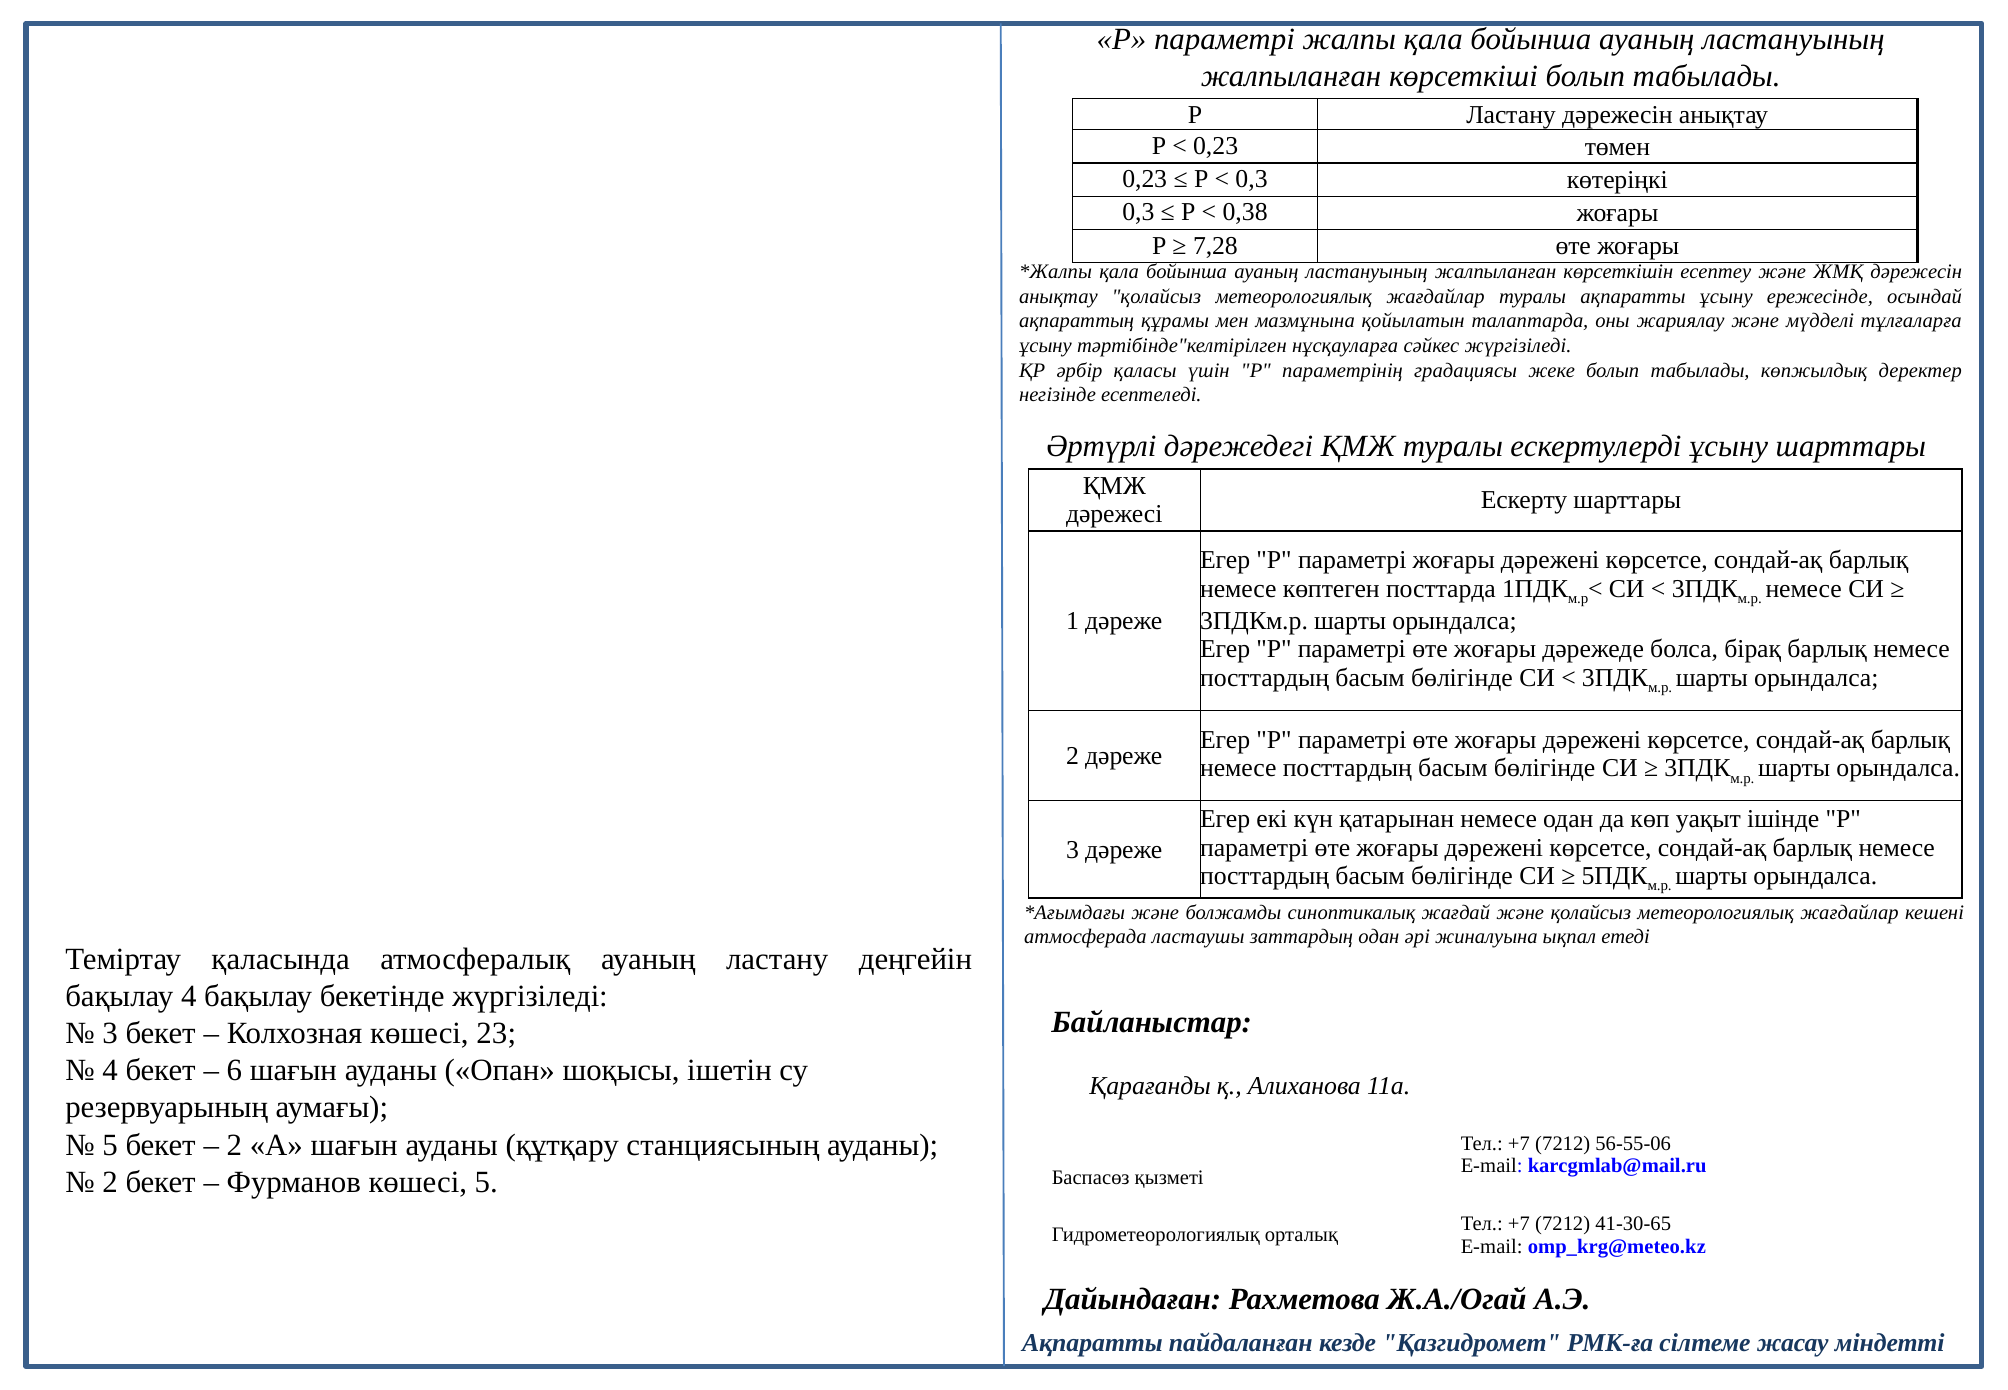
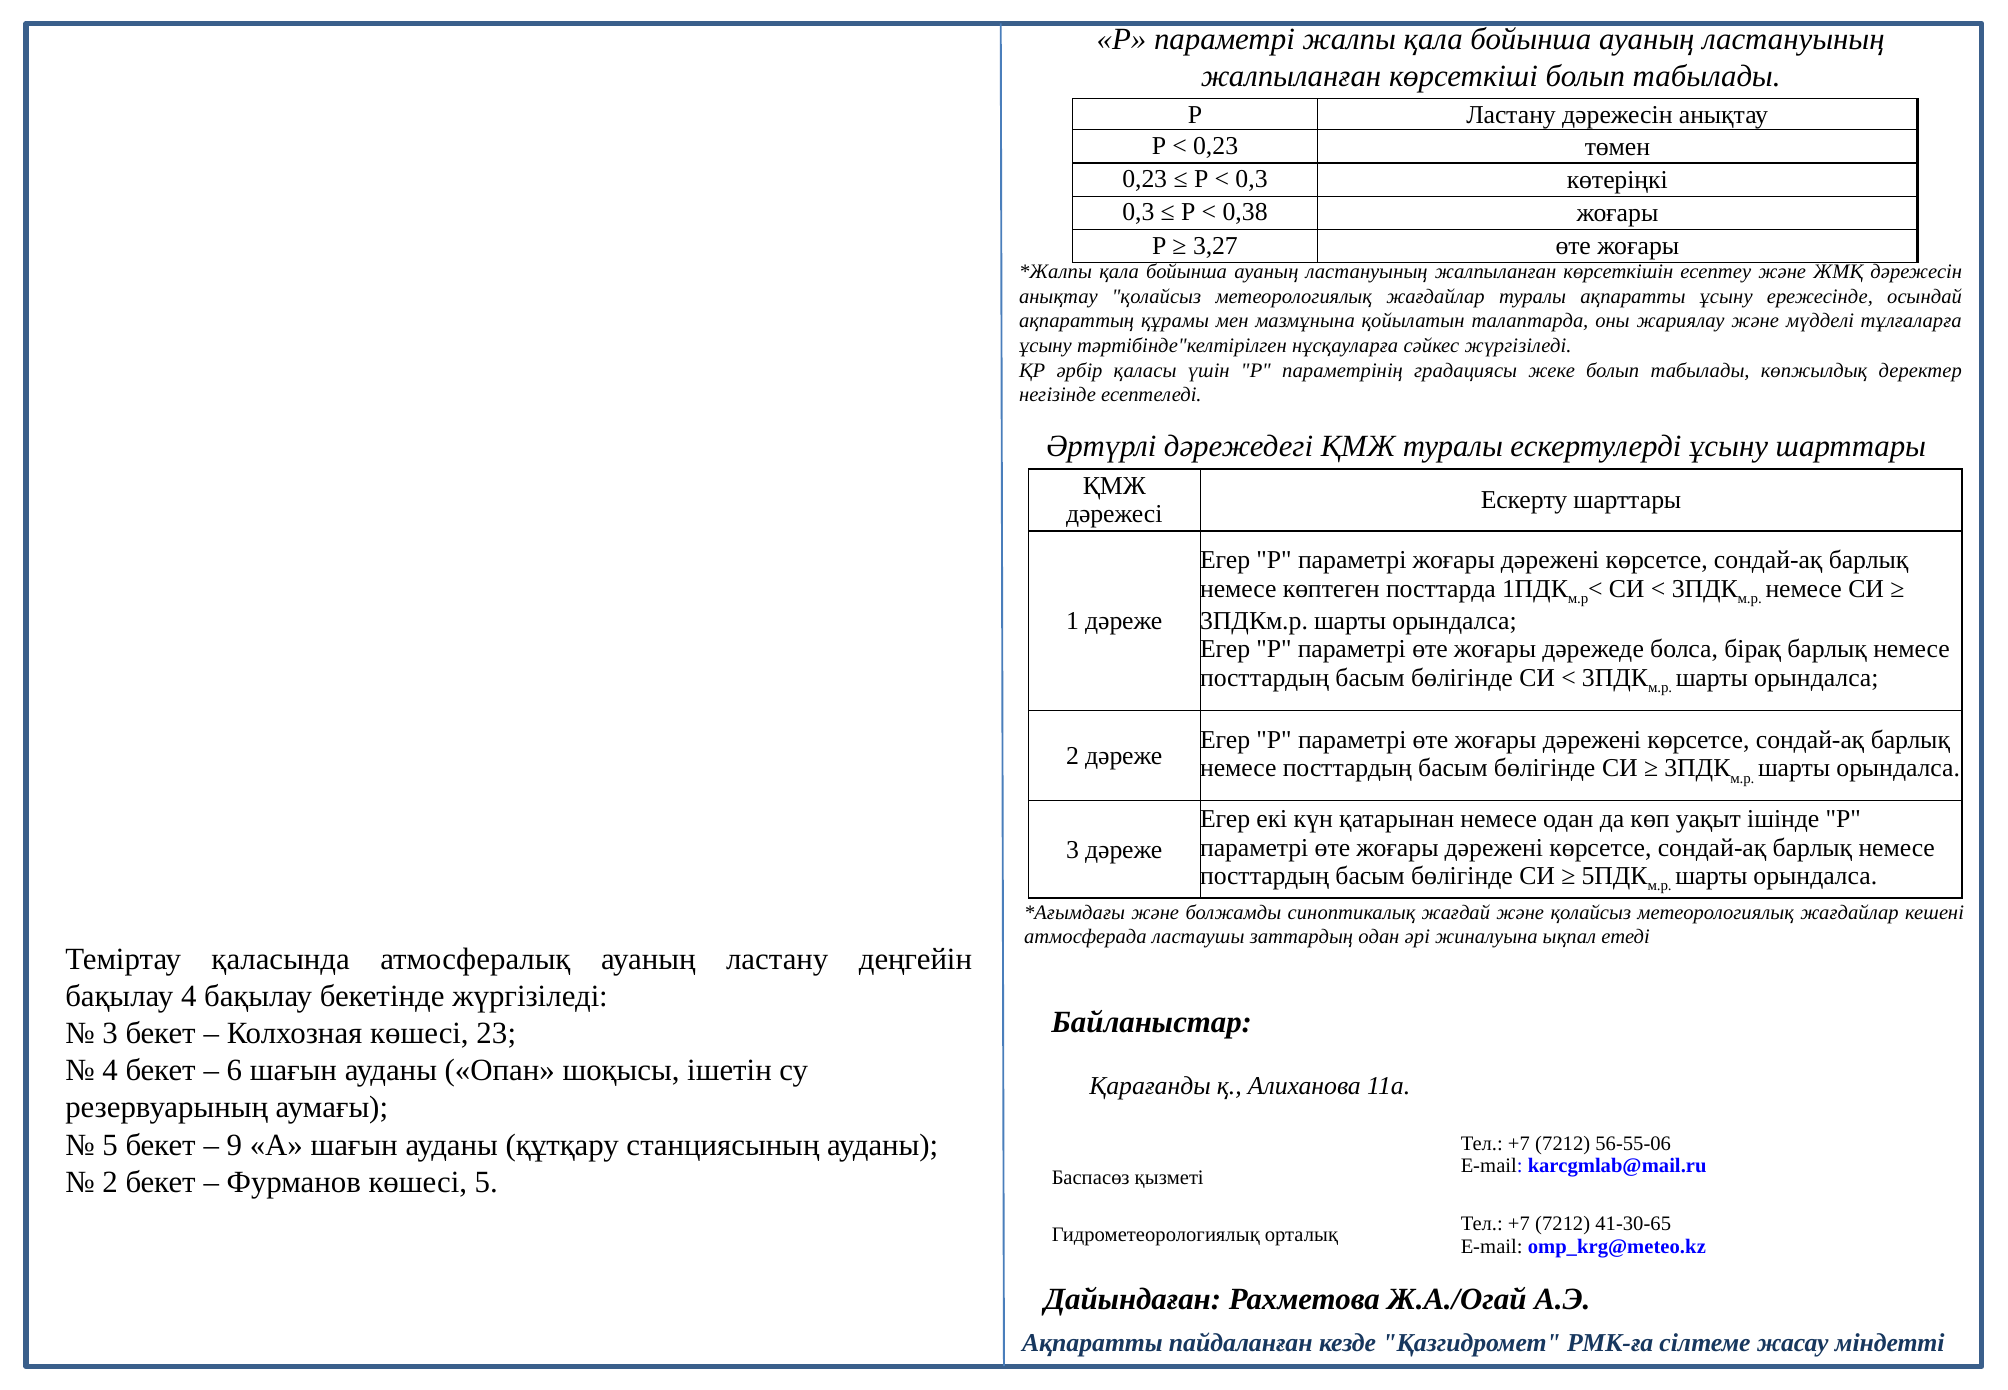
7,28: 7,28 -> 3,27 (1215, 246)
2: 2 -> 9 (234, 1145)
